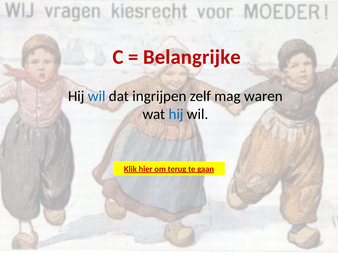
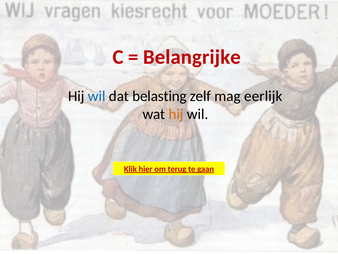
ingrijpen: ingrijpen -> belasting (160, 96)
waren: waren -> eerlijk (263, 96)
hij colour: blue -> orange (176, 114)
